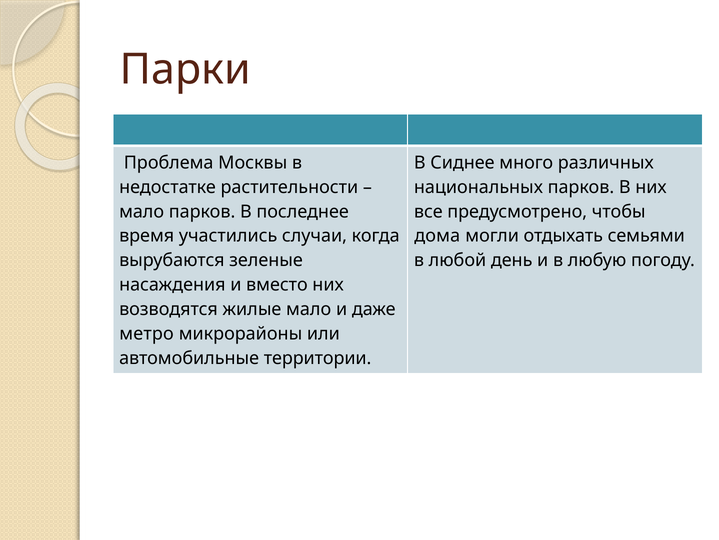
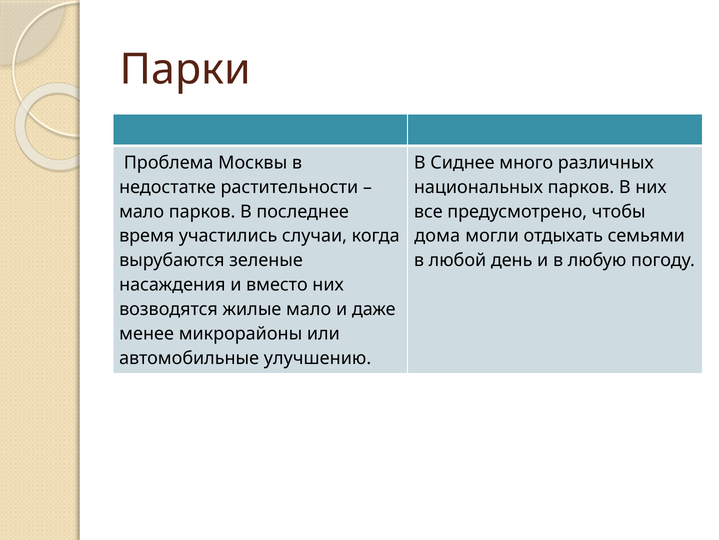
метро: метро -> менее (147, 334)
территории: территории -> улучшению (318, 358)
